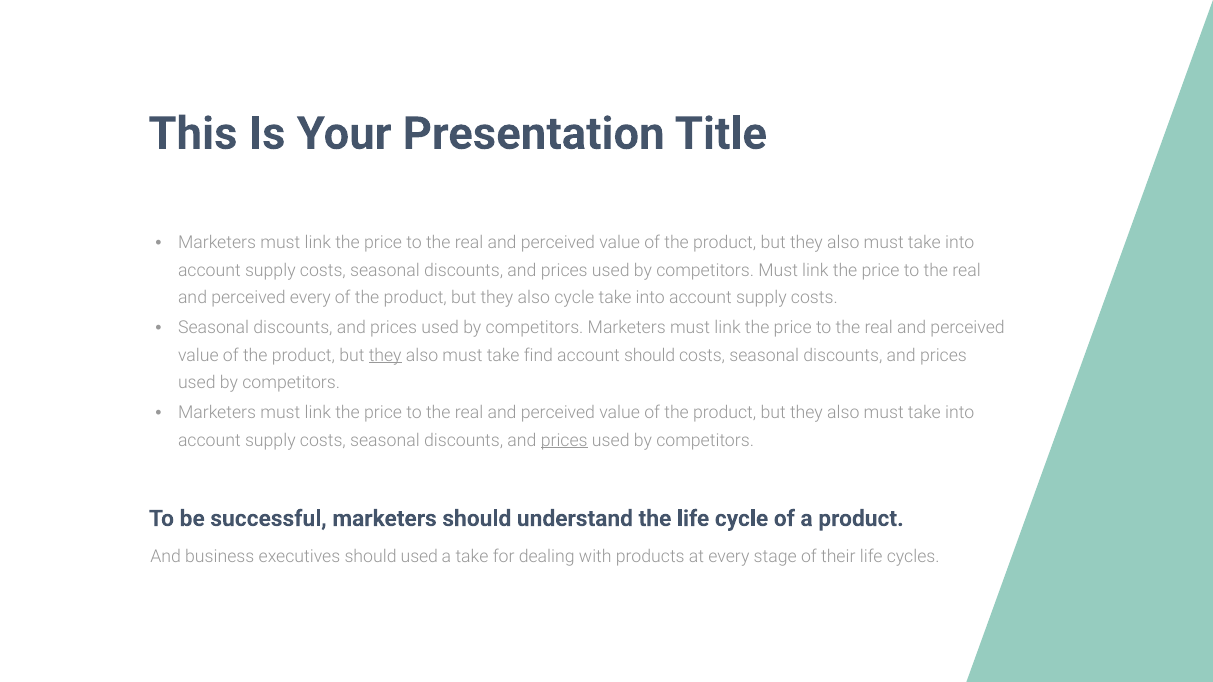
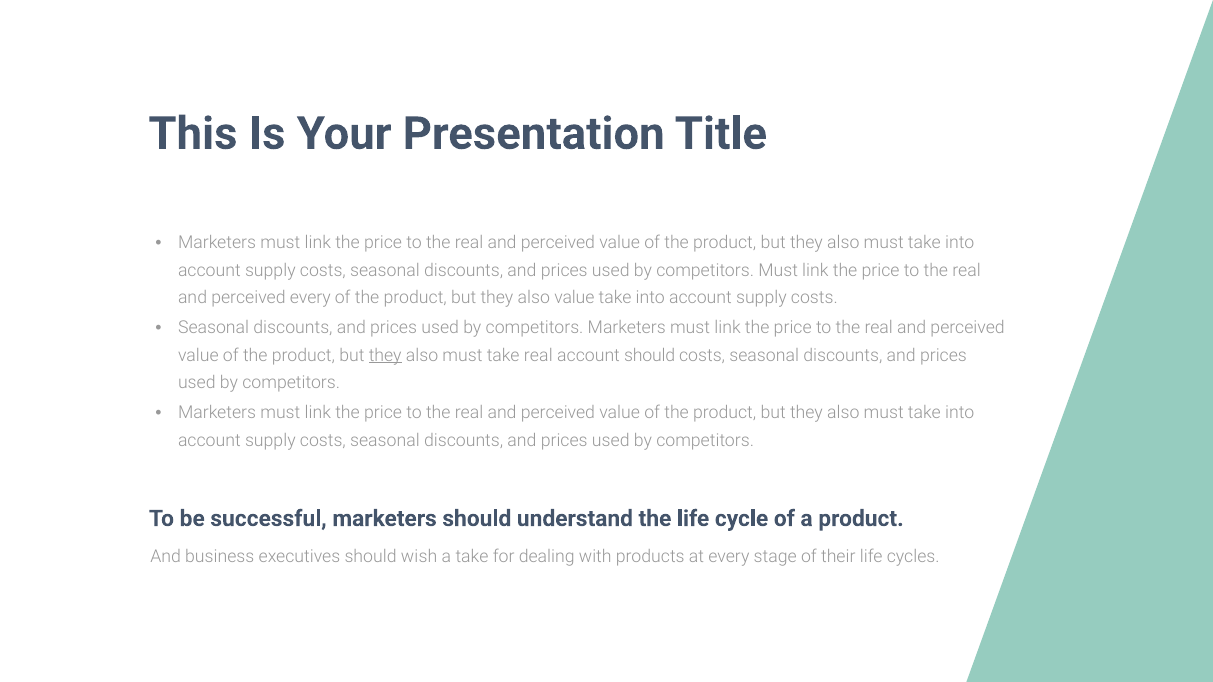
also cycle: cycle -> value (574, 298)
take find: find -> real (538, 356)
prices underline: present -> none (564, 441)
should used: used -> wish (419, 557)
